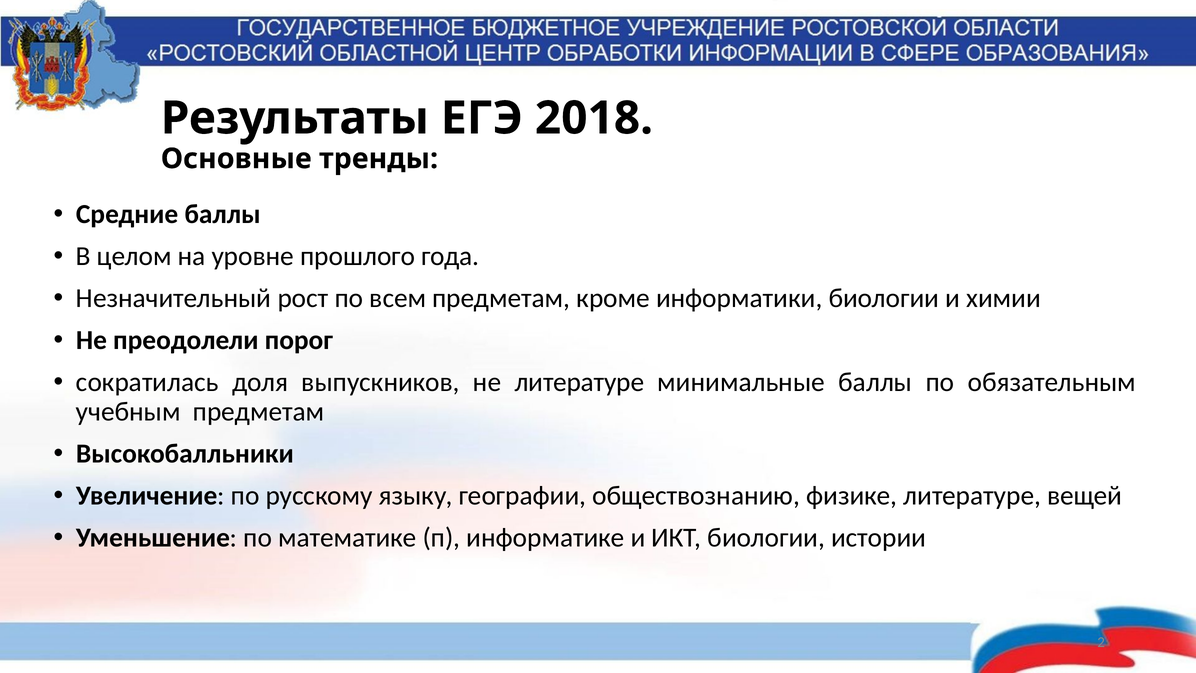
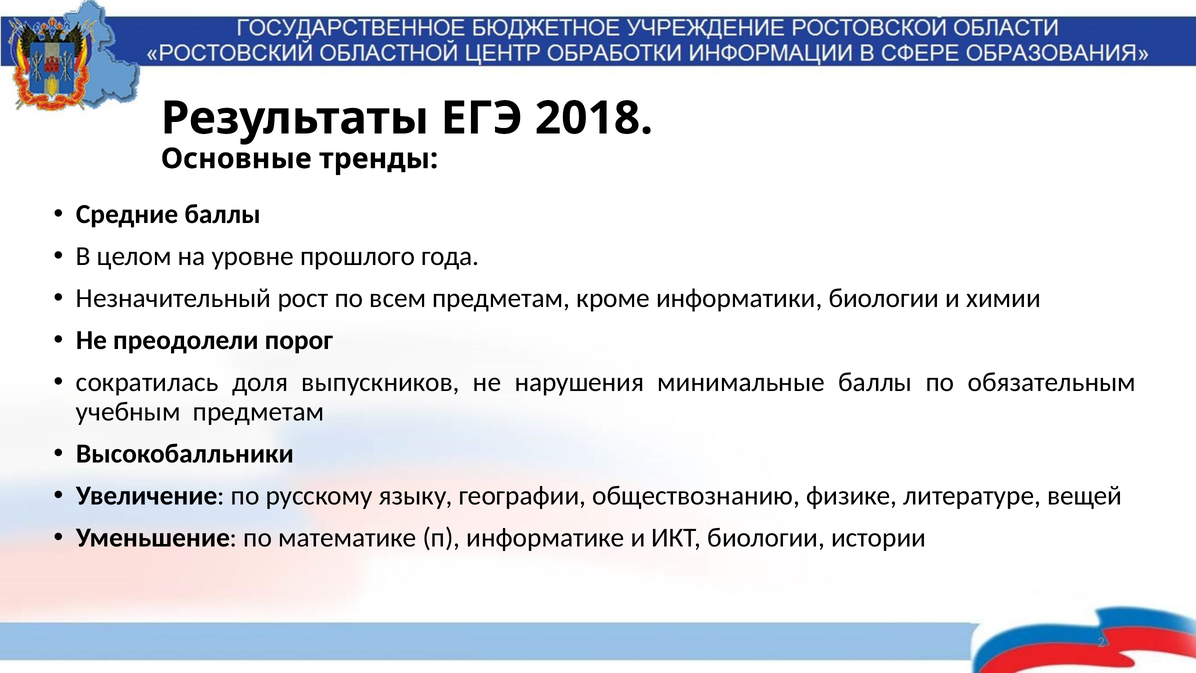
не литературе: литературе -> нарушения (579, 382)
